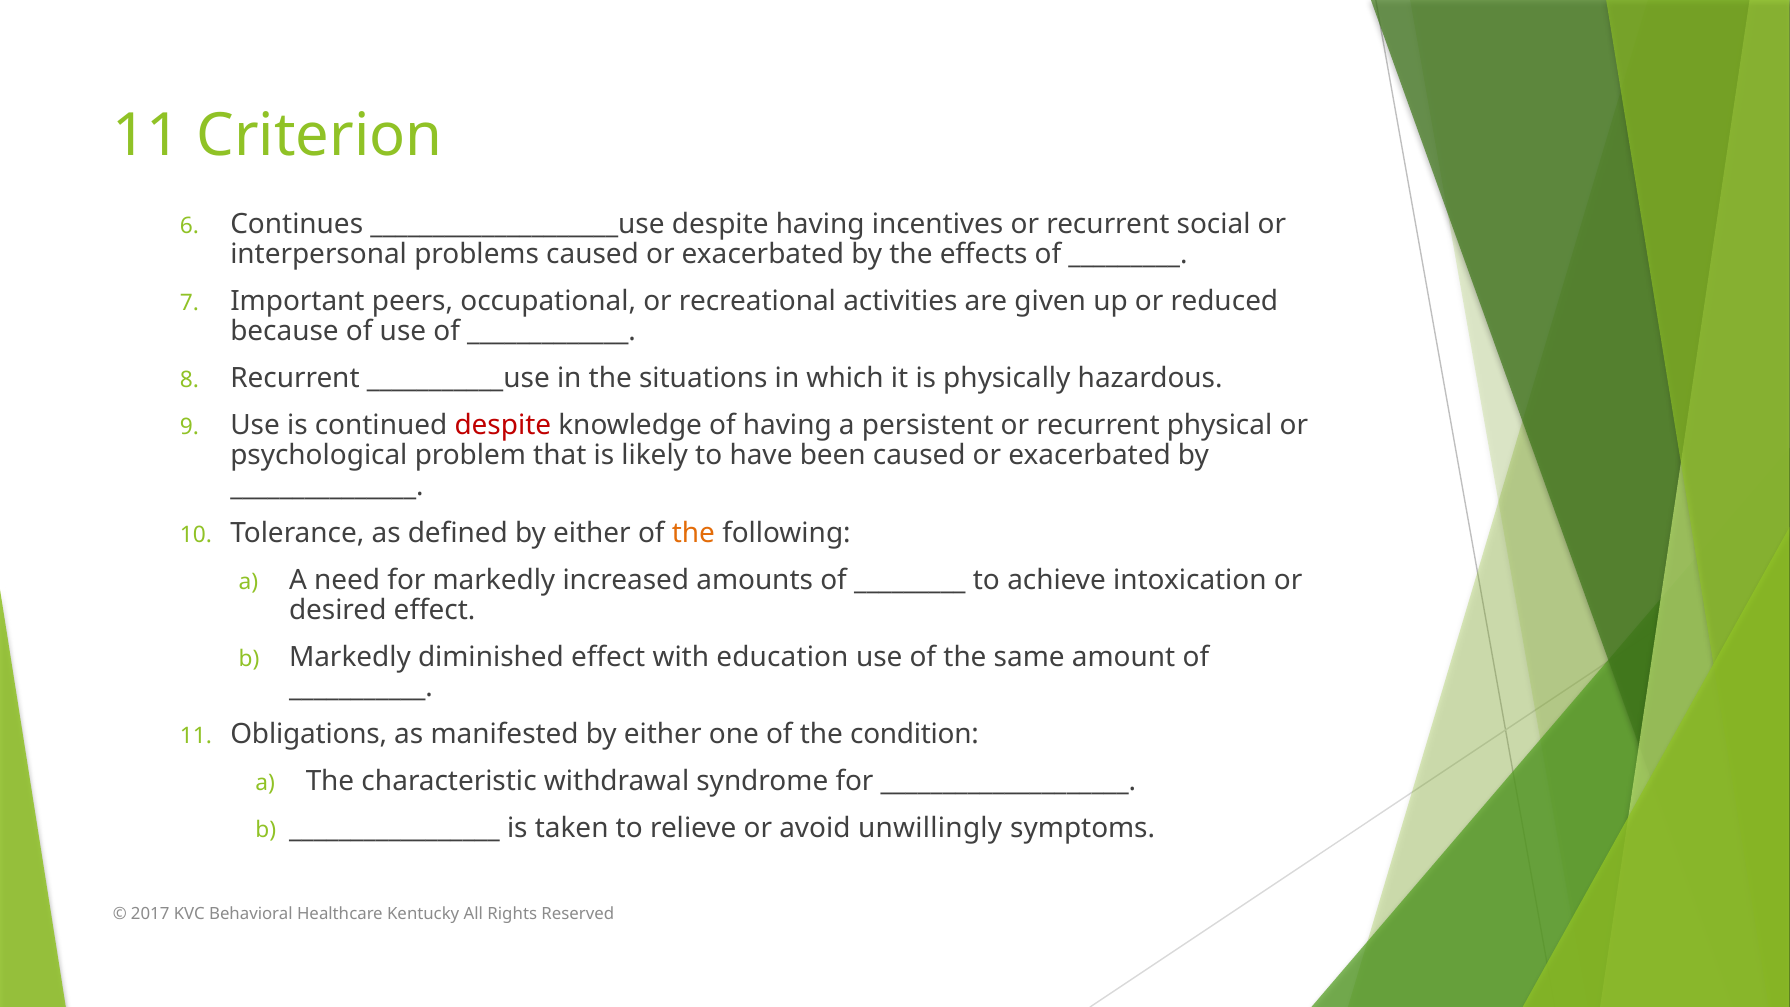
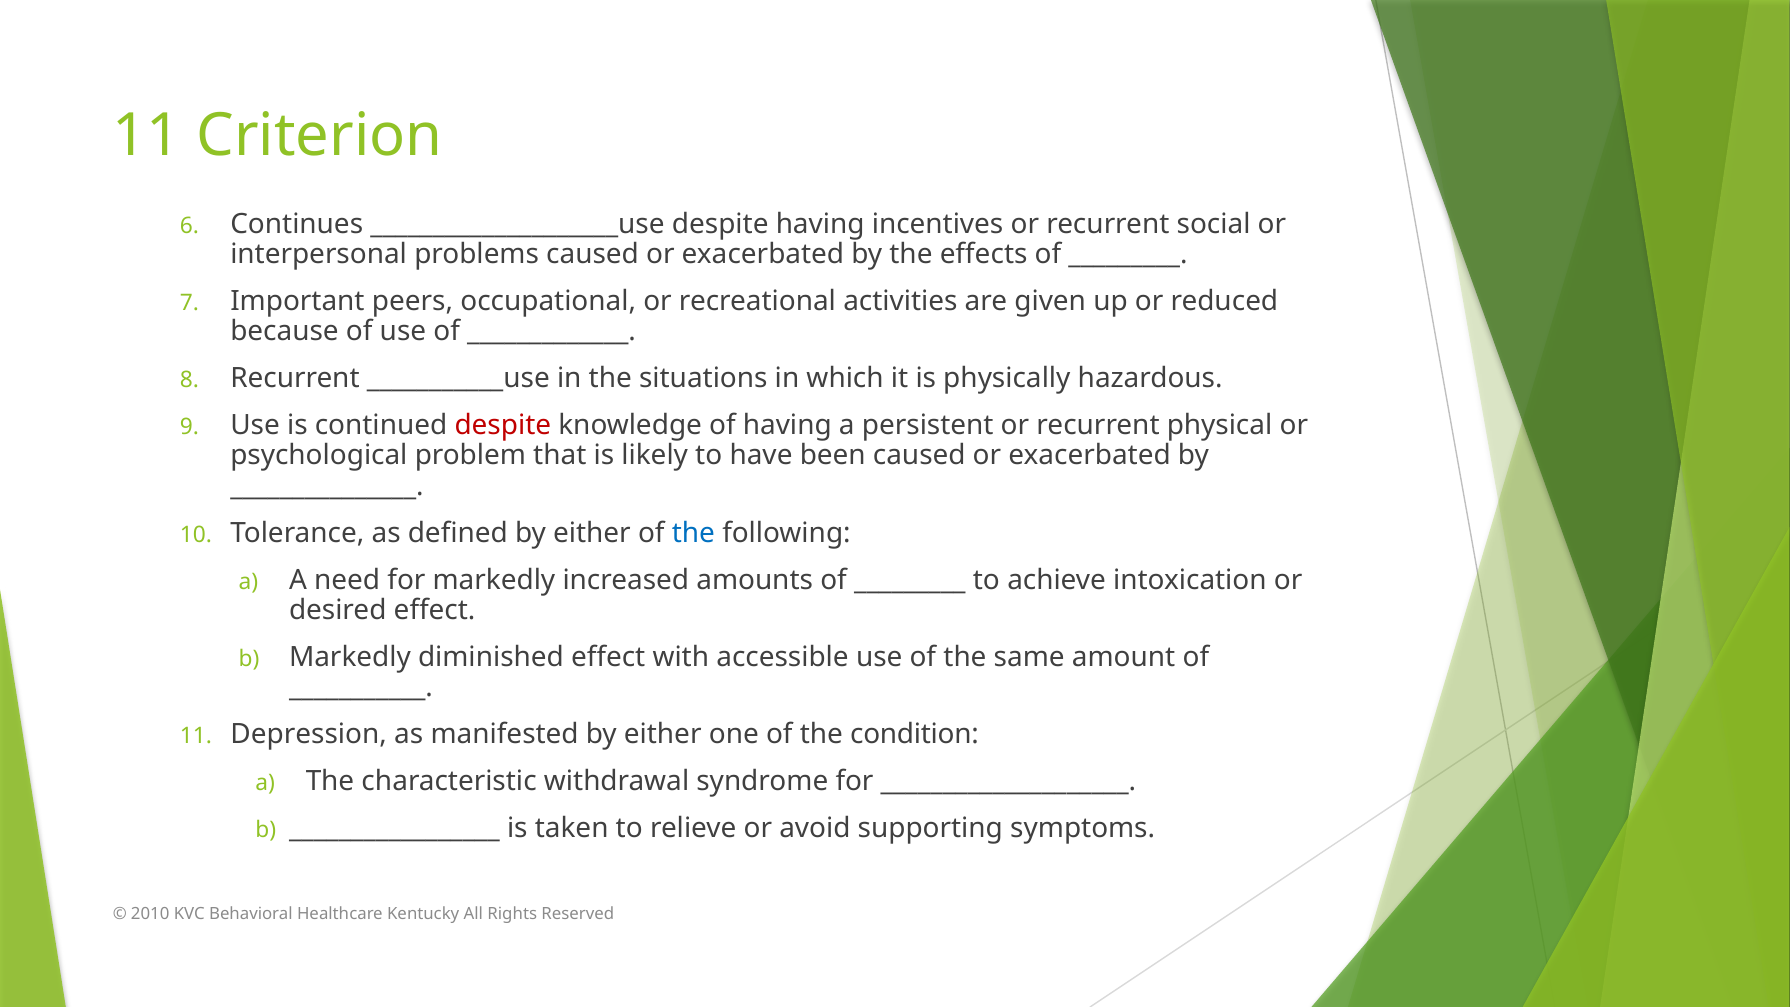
the colour: orange -> blue (693, 533)
education: education -> accessible (783, 657)
Obligations: Obligations -> Depression (309, 734)
unwillingly: unwillingly -> supporting (930, 828)
2017: 2017 -> 2010 (150, 914)
